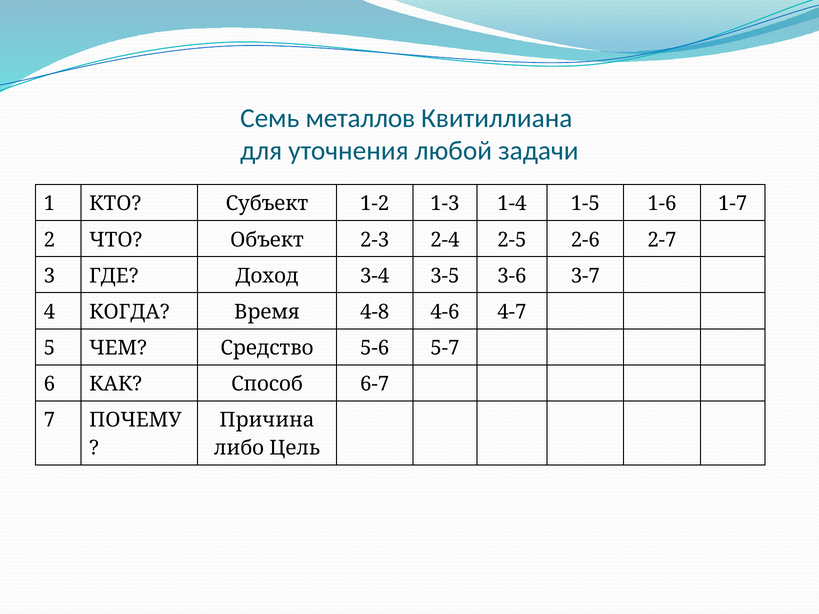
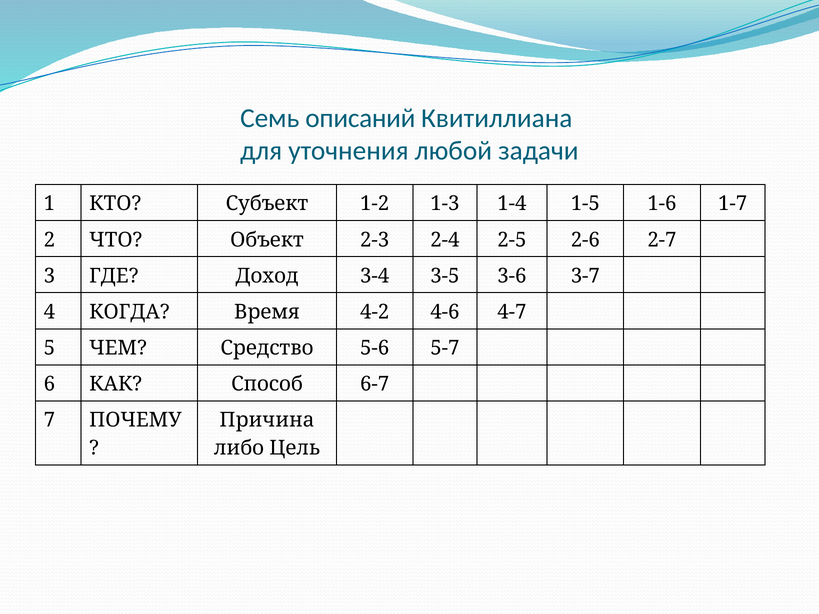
металлов: металлов -> описаний (360, 118)
4-8: 4-8 -> 4-2 (375, 312)
